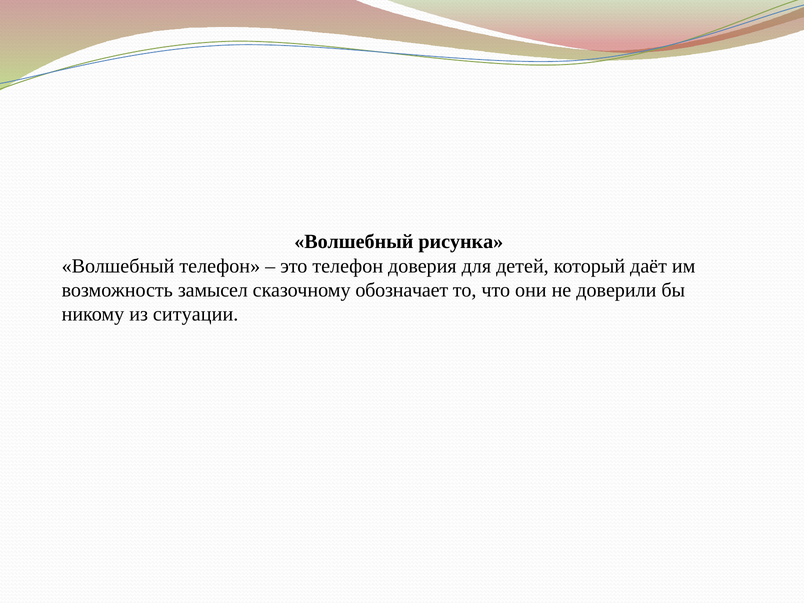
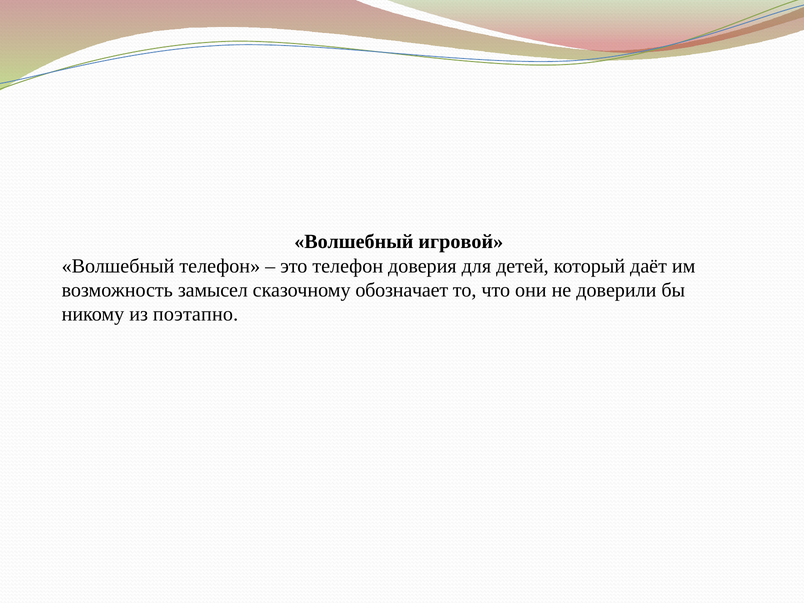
рисунка: рисунка -> игровой (461, 242)
ситуации: ситуации -> поэтапно (196, 314)
